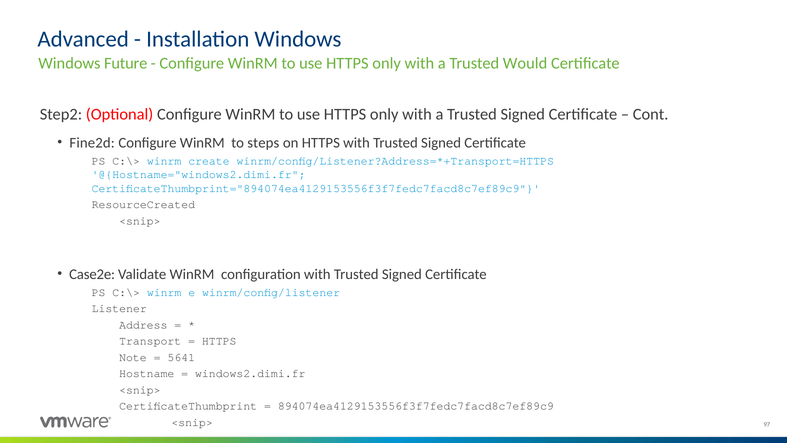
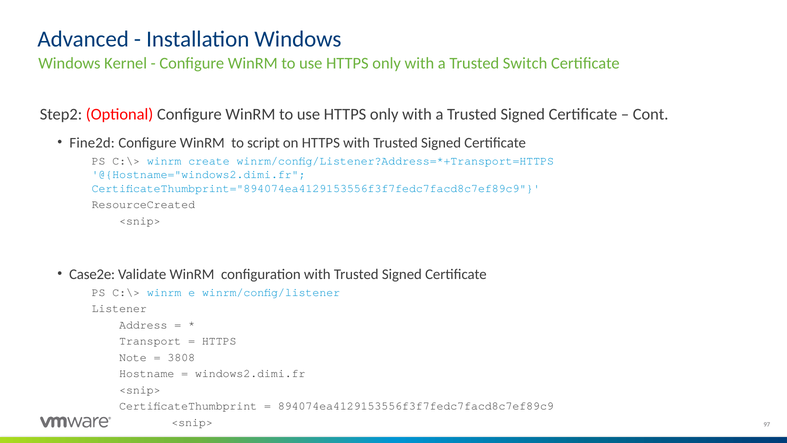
Future: Future -> Kernel (126, 63)
Would: Would -> Switch (525, 63)
steps: steps -> script (263, 143)
5641: 5641 -> 3808 (181, 357)
